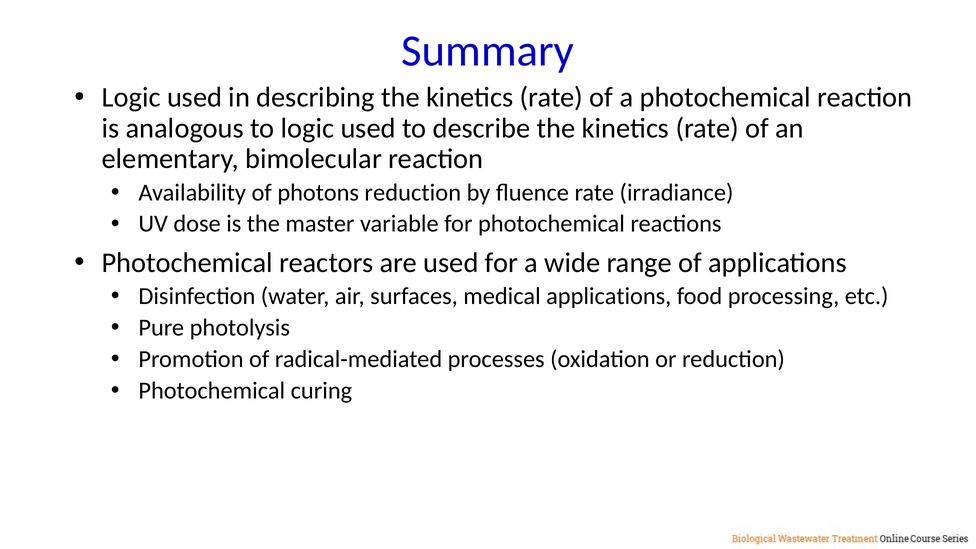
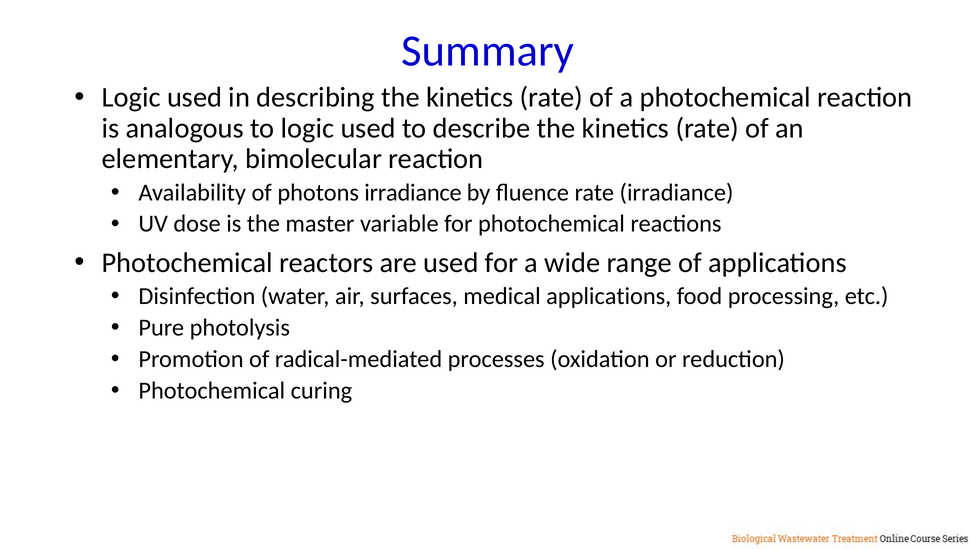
photons reduction: reduction -> irradiance (413, 193)
